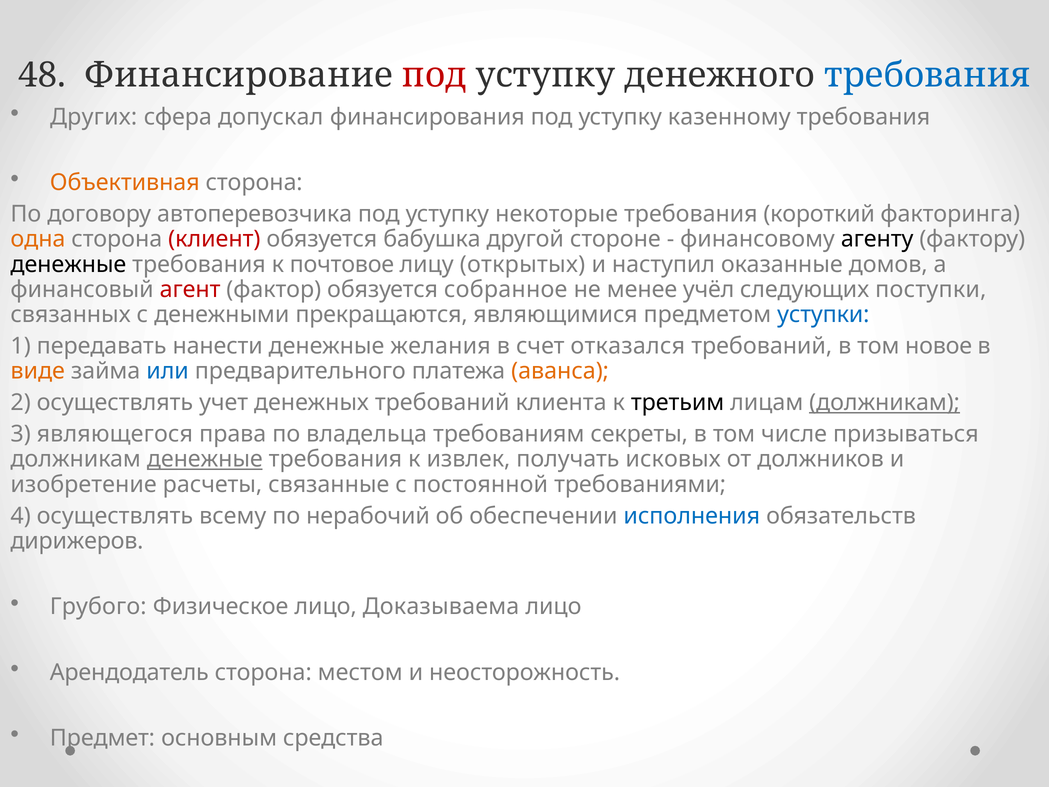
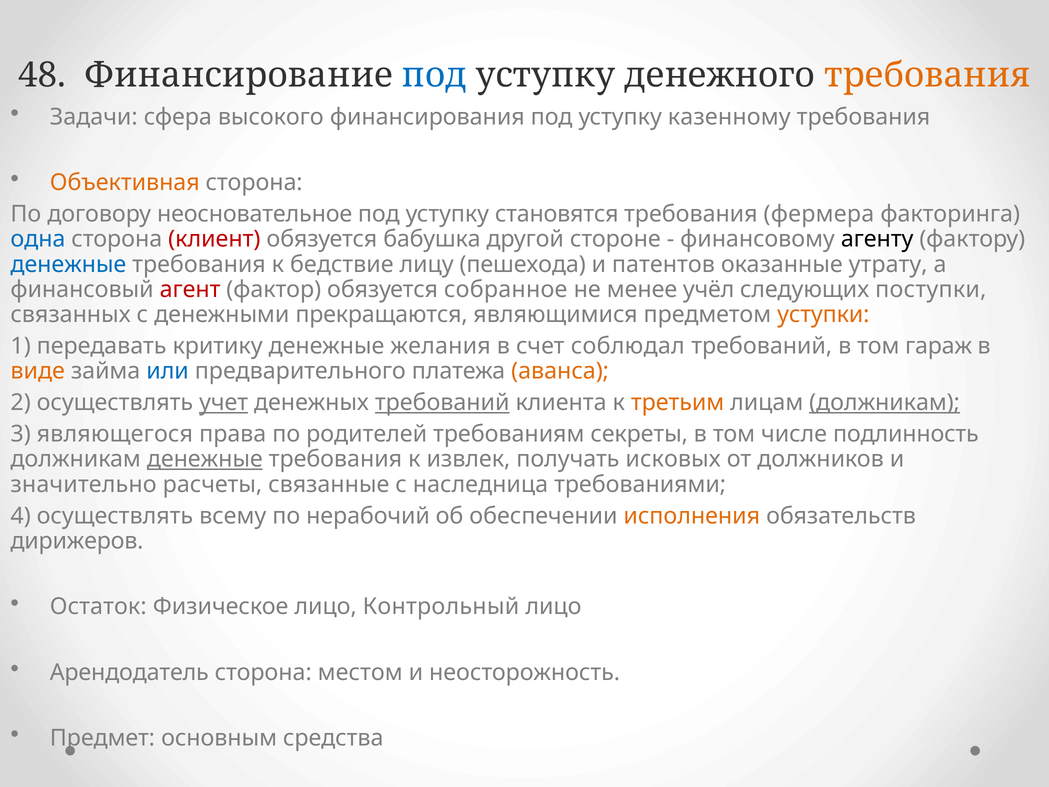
под colour: red -> blue (434, 75)
требования colour: blue -> orange (927, 75)
Других: Других -> Задачи (94, 117)
допускал: допускал -> высокого (271, 117)
автоперевозчика: автоперевозчика -> неосновательное (255, 214)
некоторые: некоторые -> становятся (557, 214)
короткий: короткий -> фермера (819, 214)
одна colour: orange -> blue (38, 239)
денежные colour: black -> blue (68, 264)
почтовое: почтовое -> бедствие (342, 264)
открытых: открытых -> пешехода (523, 264)
наступил: наступил -> патентов (663, 264)
домов: домов -> утрату (888, 264)
уступки colour: blue -> orange (823, 315)
нанести: нанести -> критику (218, 346)
отказался: отказался -> соблюдал (628, 346)
новое: новое -> гараж (939, 346)
учет underline: none -> present (224, 403)
требований underline: none -> present (442, 403)
третьим colour: black -> orange (678, 403)
владельца: владельца -> родителей (367, 434)
призываться: призываться -> подлинность (906, 434)
изобретение: изобретение -> значительно (84, 484)
постоянной: постоянной -> наследница (481, 484)
исполнения colour: blue -> orange (692, 516)
Грубого: Грубого -> Остаток (98, 607)
Доказываема: Доказываема -> Контрольный (441, 607)
